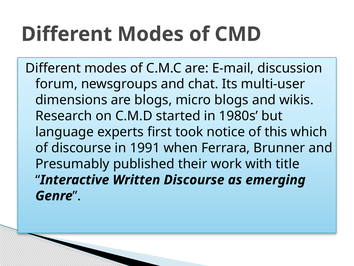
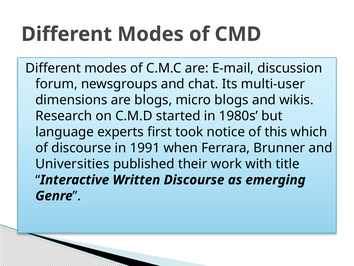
Presumably: Presumably -> Universities (72, 164)
